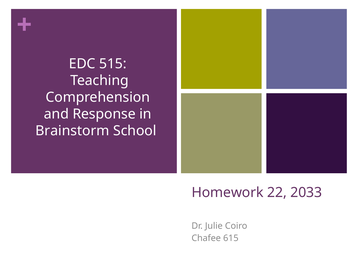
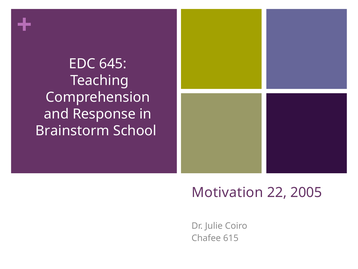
515: 515 -> 645 (113, 64)
Homework: Homework -> Motivation (227, 192)
2033: 2033 -> 2005 (306, 192)
